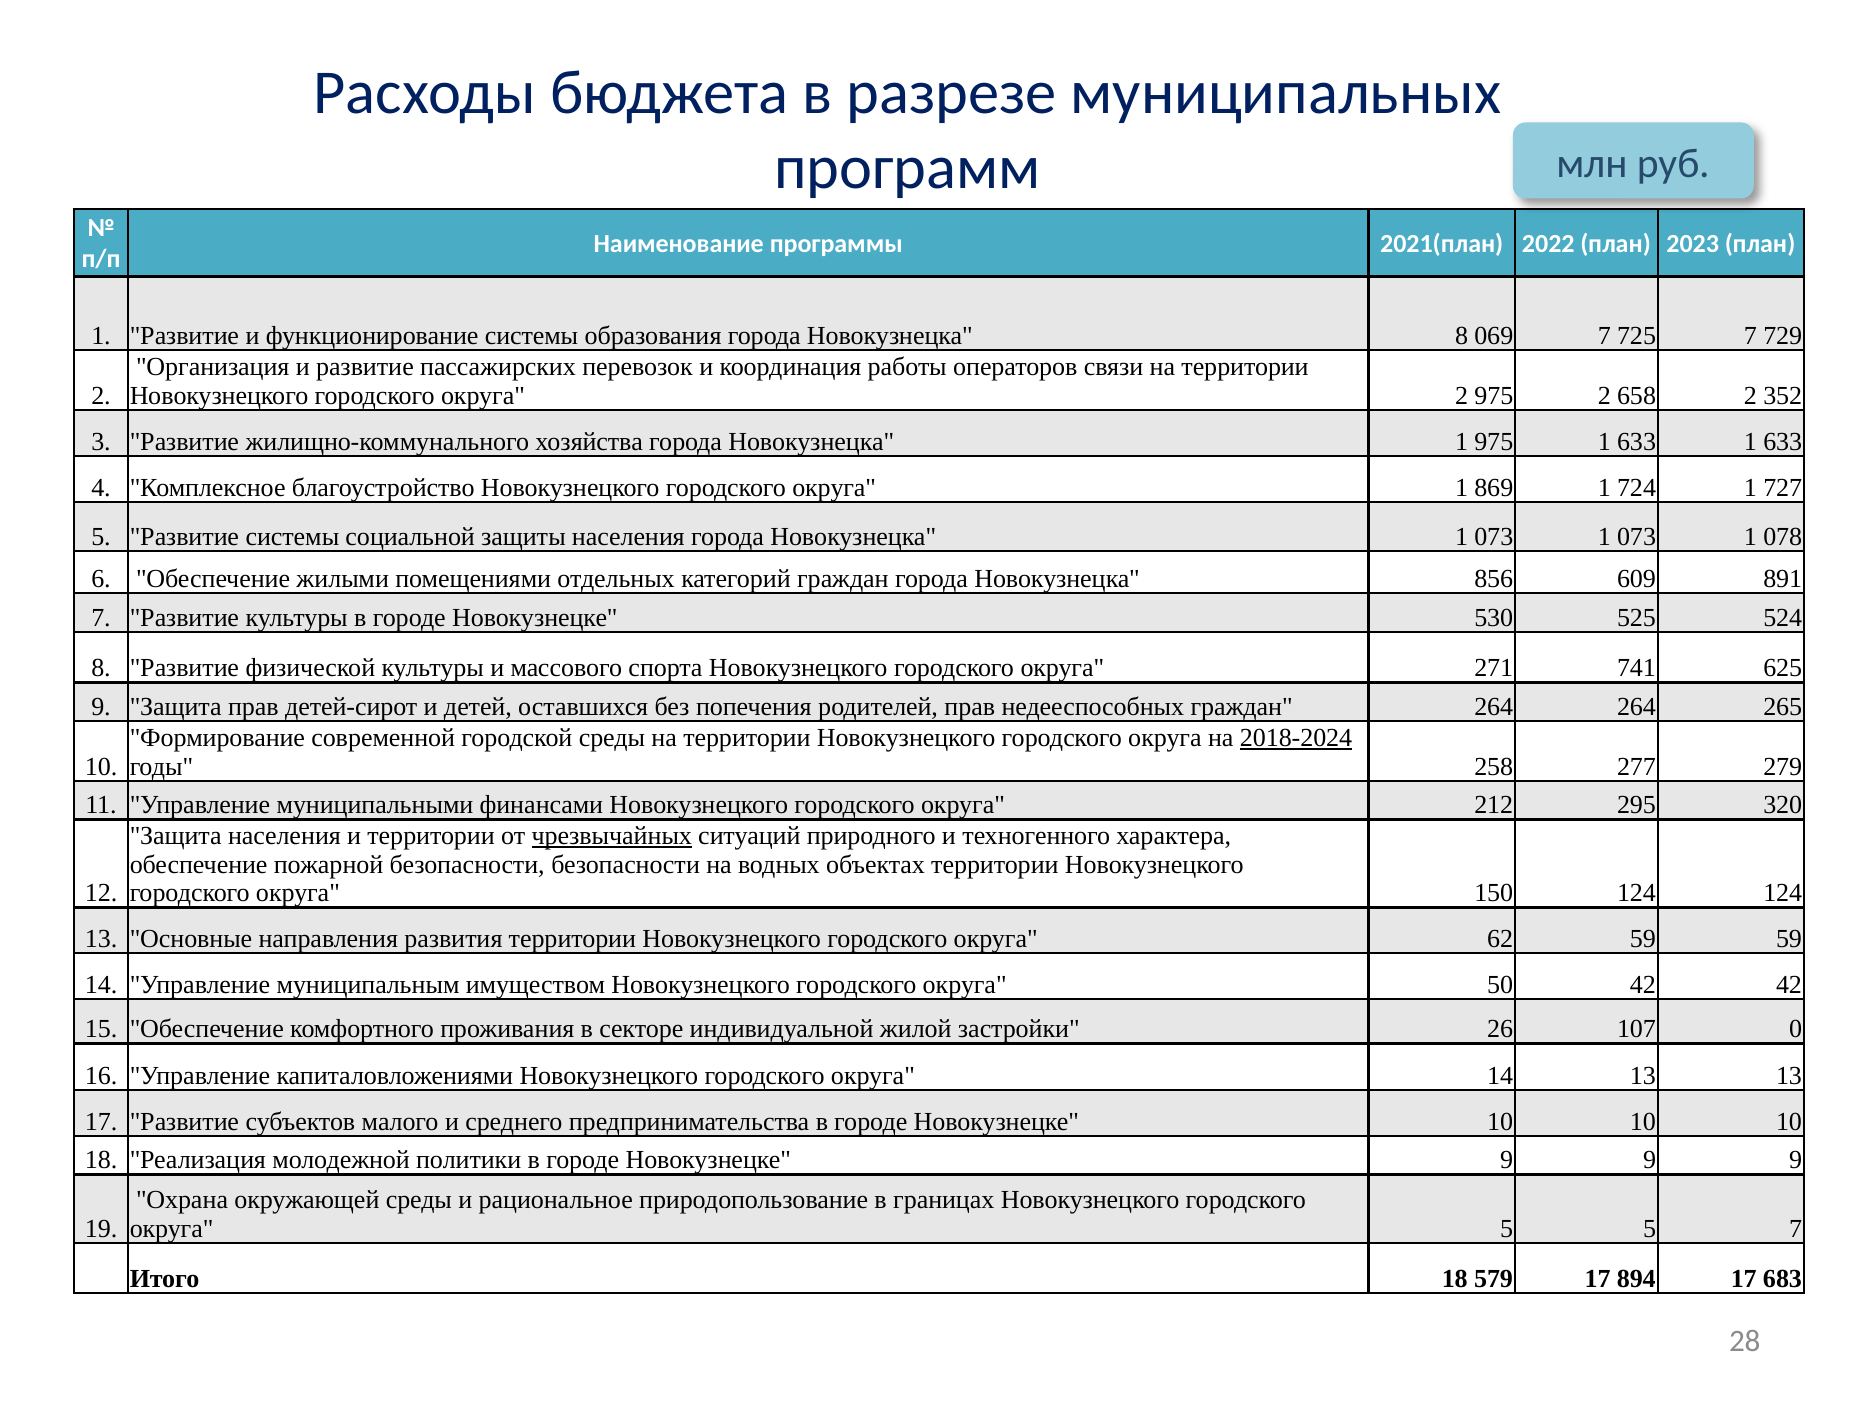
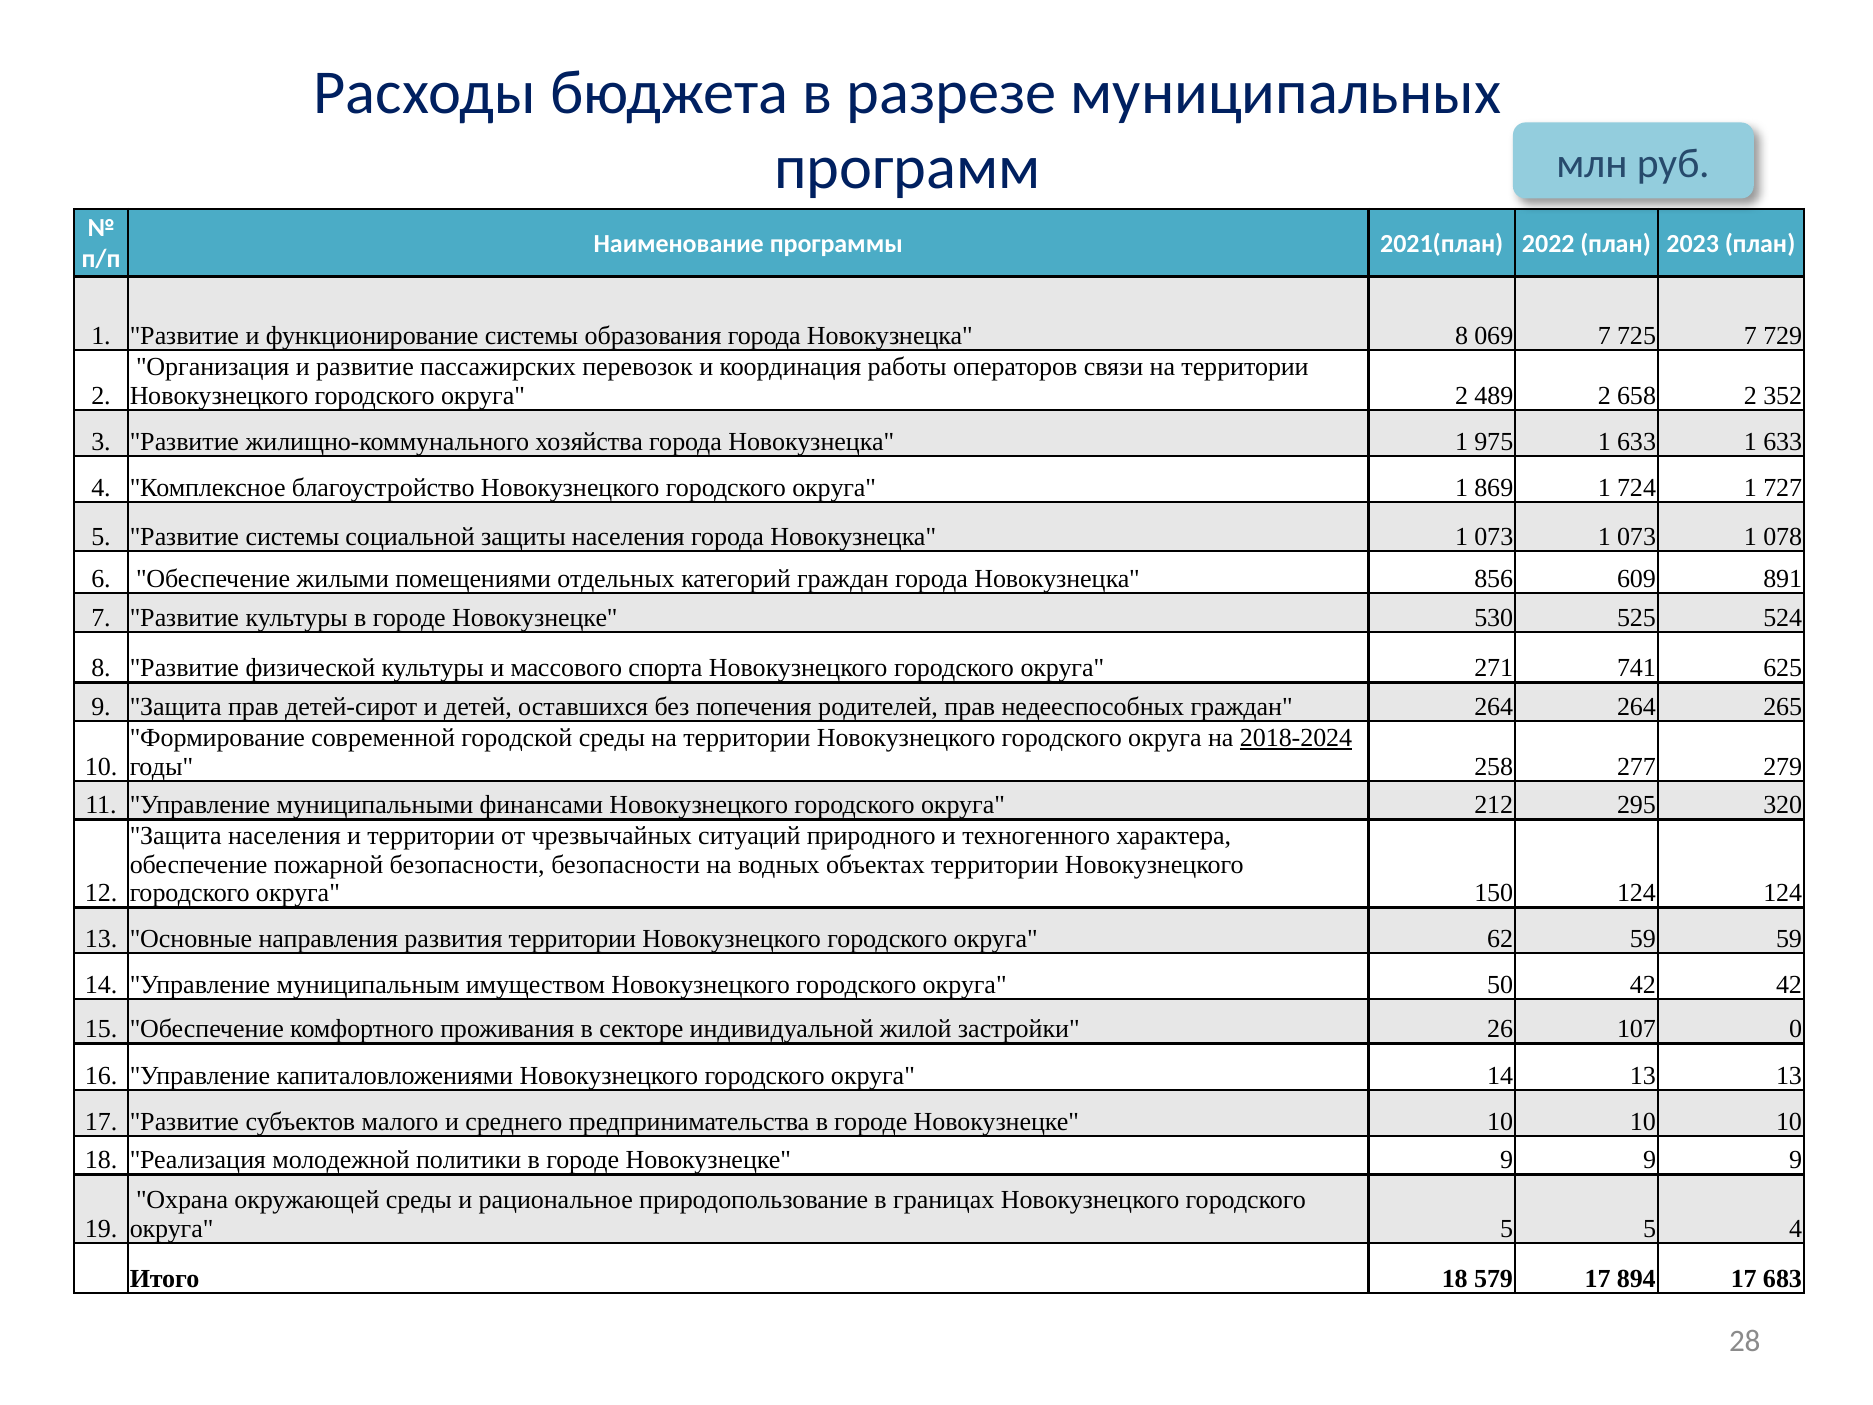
2 975: 975 -> 489 (1494, 395)
чрезвычайных underline: present -> none (612, 836)
5 7: 7 -> 4 (1796, 1229)
